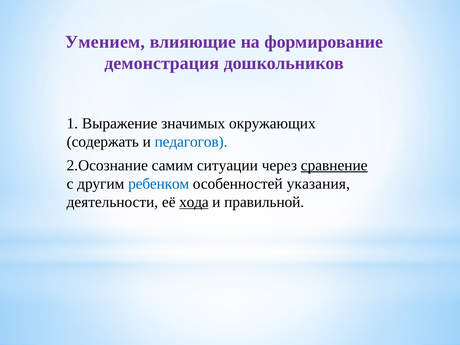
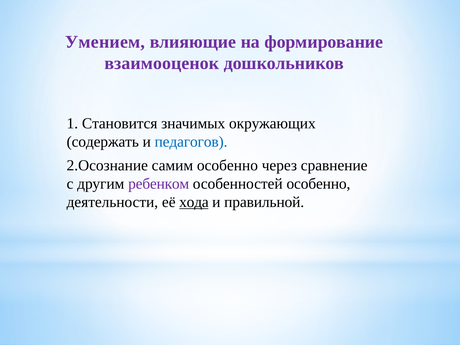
демонстрация: демонстрация -> взаимооценок (162, 63)
Выражение: Выражение -> Становится (120, 124)
самим ситуации: ситуации -> особенно (227, 165)
сравнение underline: present -> none (334, 165)
ребенком colour: blue -> purple (159, 184)
особенностей указания: указания -> особенно (318, 184)
